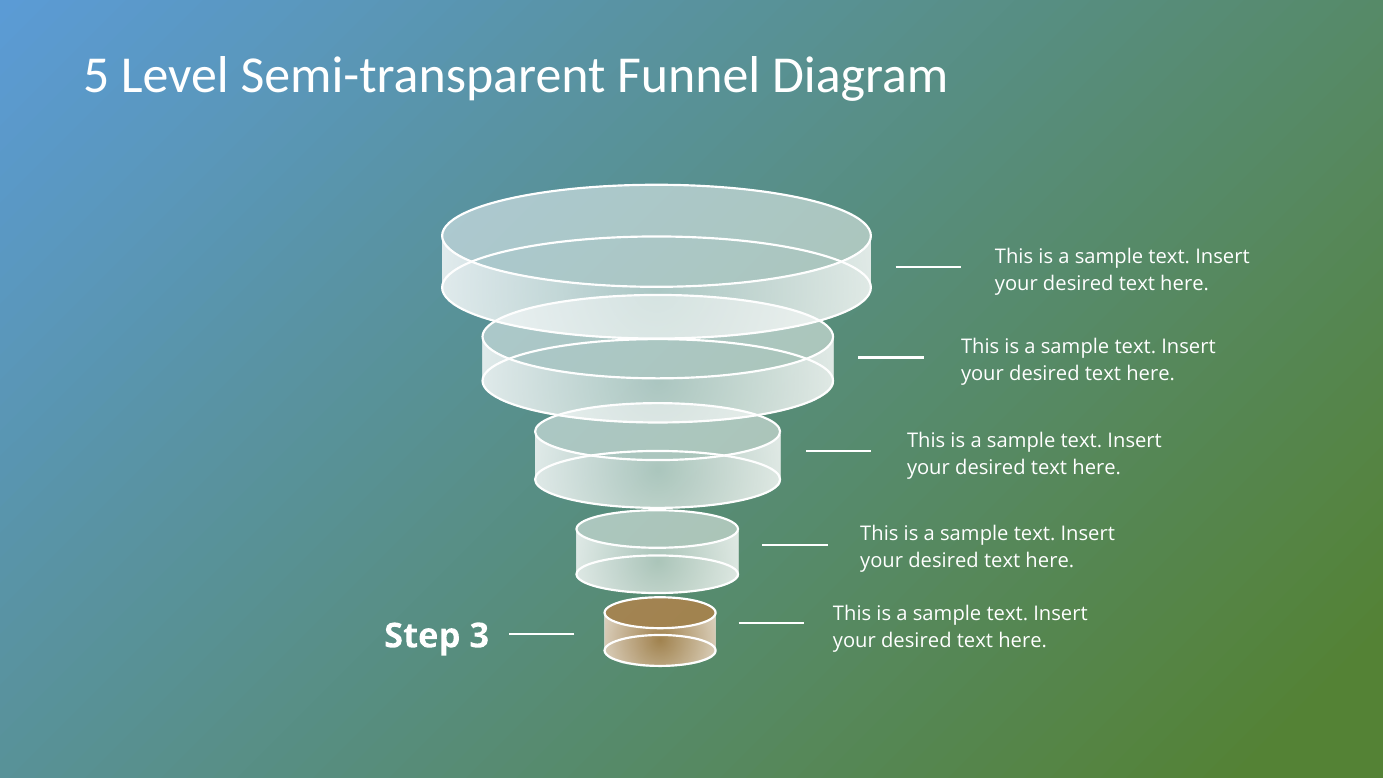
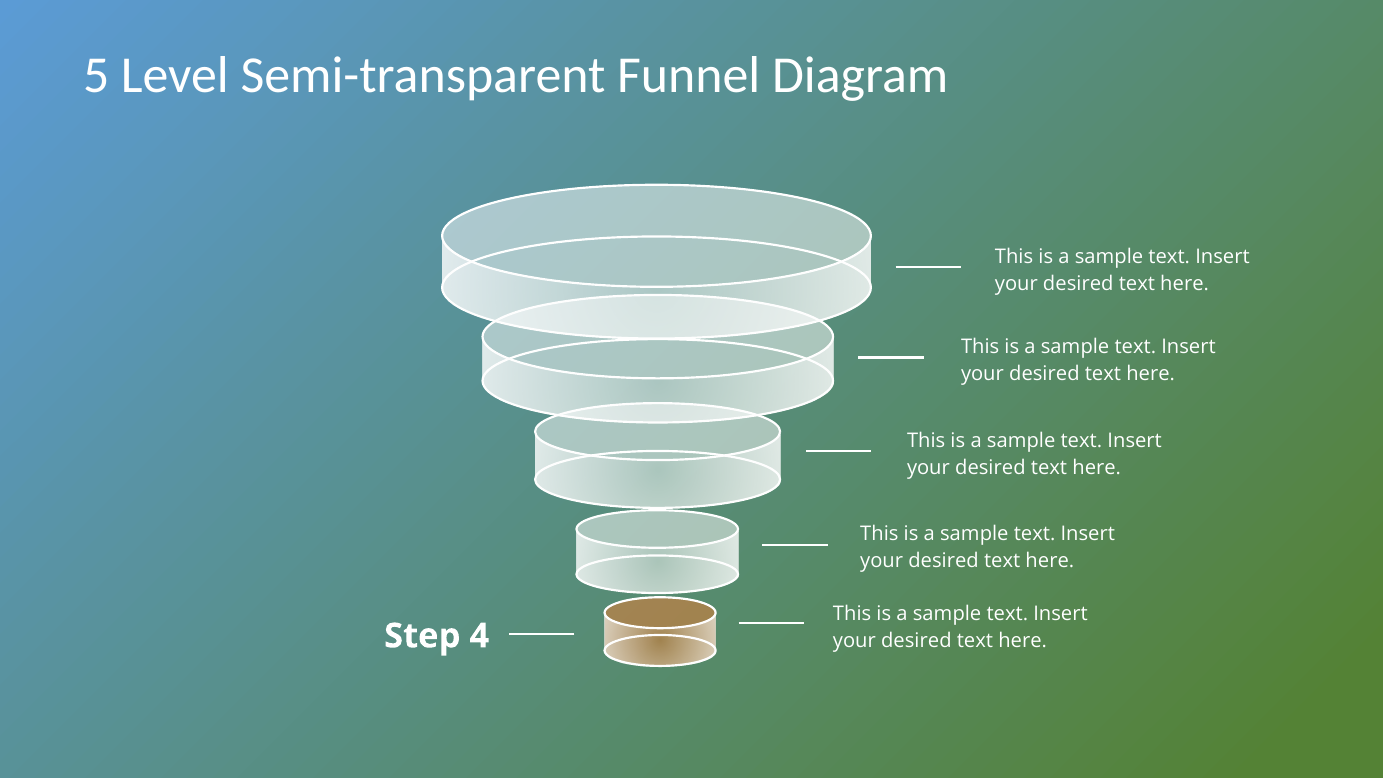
3: 3 -> 4 (479, 636)
